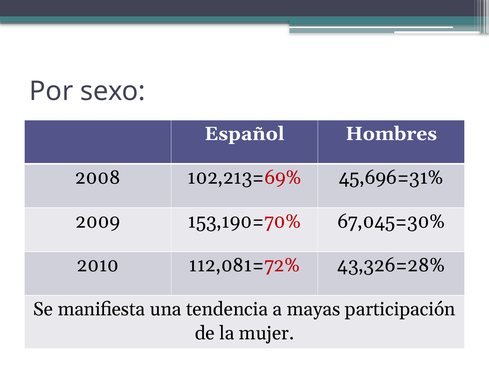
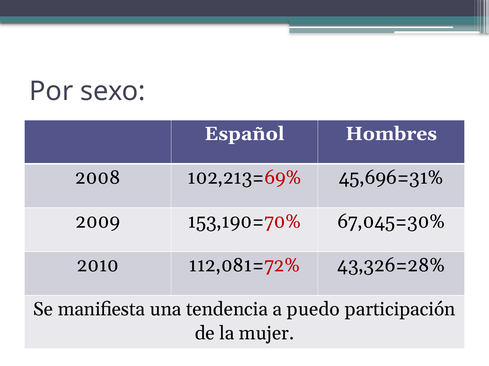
mayas: mayas -> puedo (313, 310)
